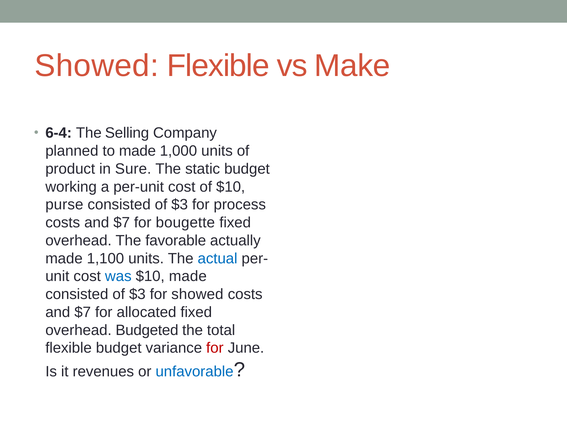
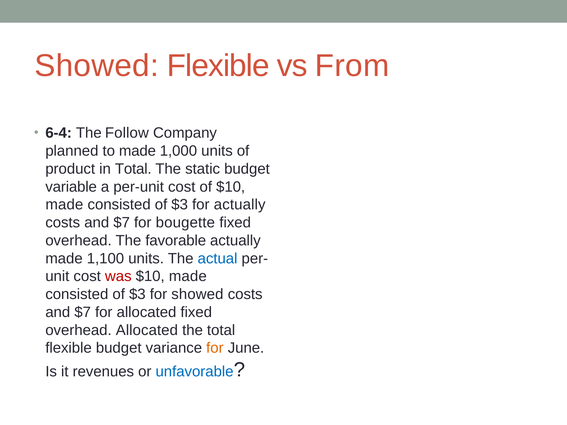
Make: Make -> From (352, 66)
Selling: Selling -> Follow (127, 133)
in Sure: Sure -> Total (133, 169)
working: working -> variable (71, 187)
purse: purse -> made (64, 205)
for process: process -> actually (240, 205)
was colour: blue -> red (118, 277)
overhead Budgeted: Budgeted -> Allocated (147, 330)
for colour: red -> orange (215, 348)
